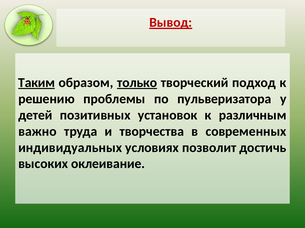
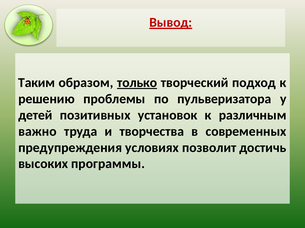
Таким underline: present -> none (37, 83)
индивидуальных: индивидуальных -> предупреждения (70, 148)
оклеивание: оклеивание -> программы (108, 164)
